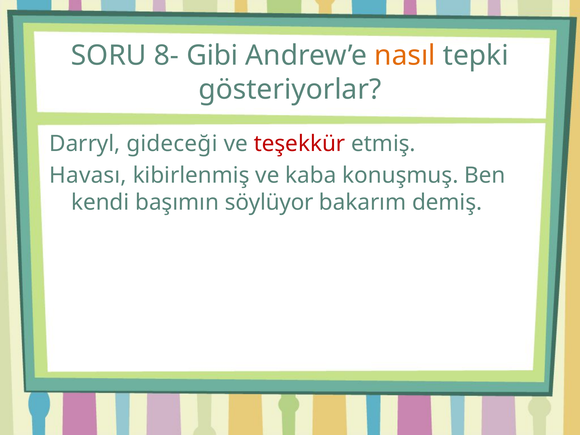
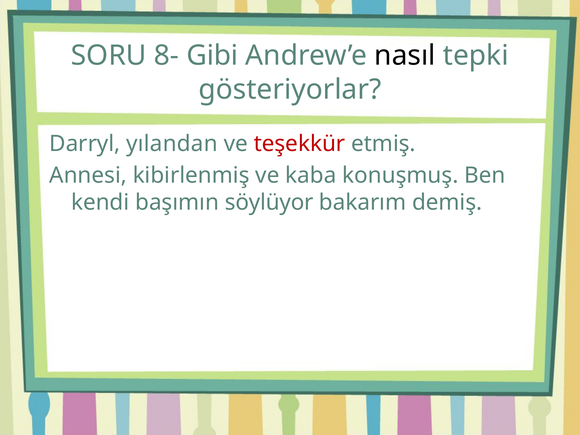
nasıl colour: orange -> black (405, 56)
gideceği: gideceği -> yılandan (172, 144)
Havası: Havası -> Annesi (88, 175)
